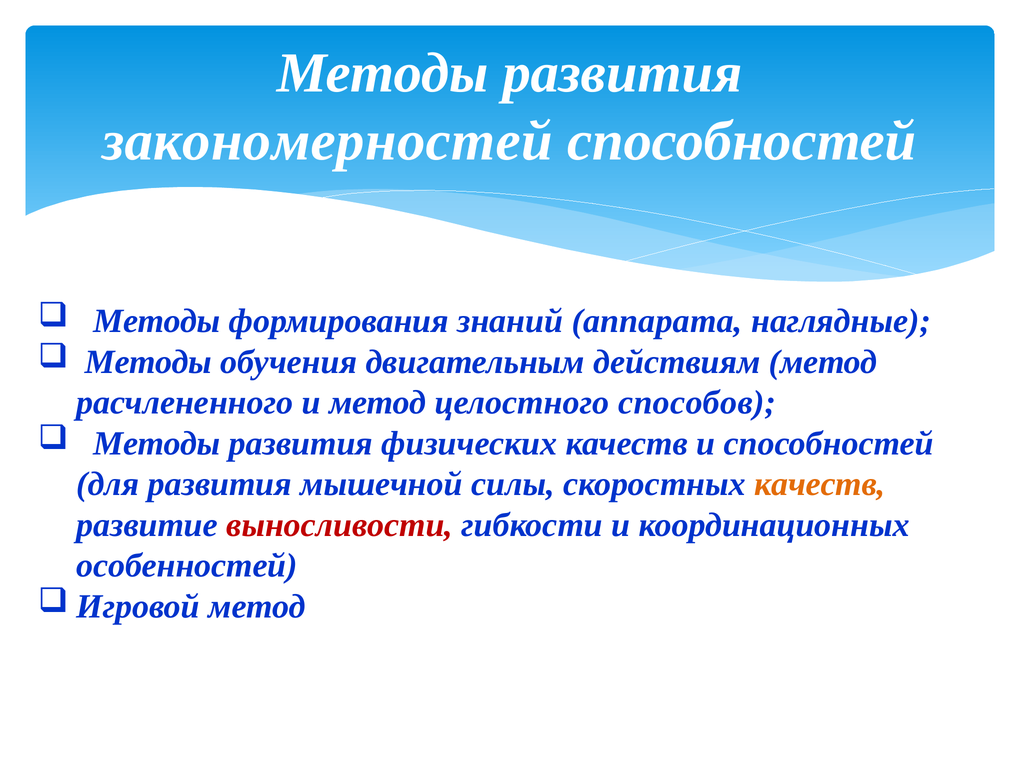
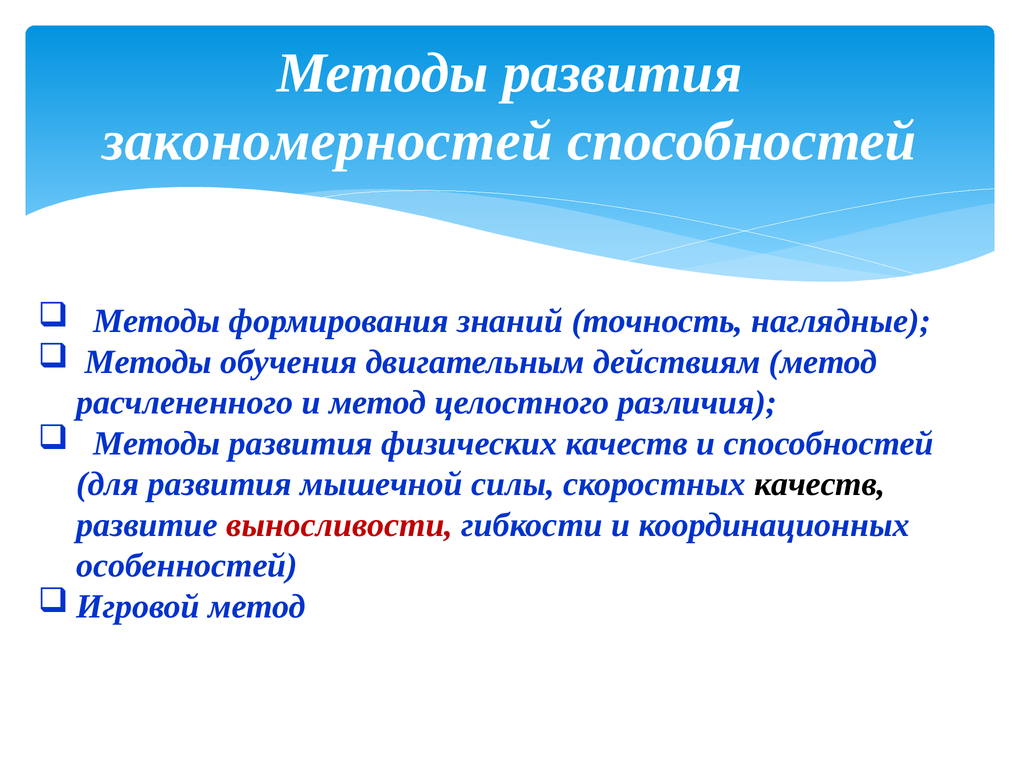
аппарата: аппарата -> точность (657, 321)
способов: способов -> различия (697, 403)
качеств colour: orange -> black (820, 484)
